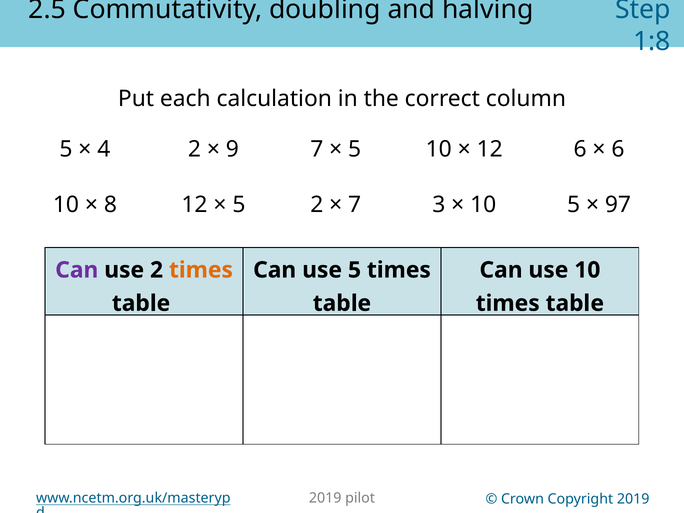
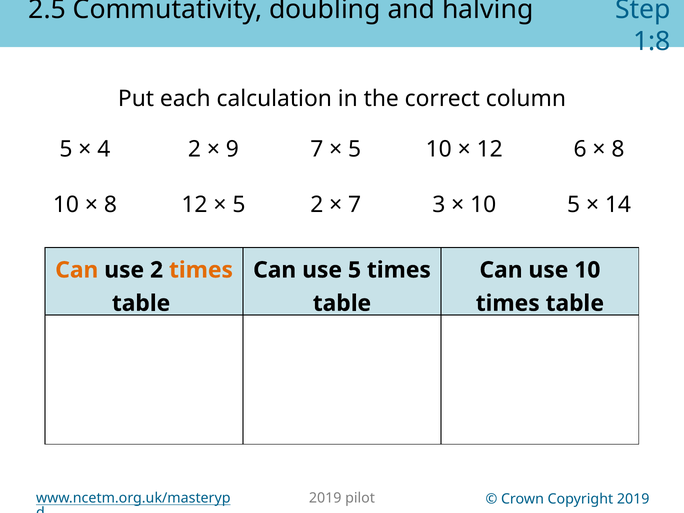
6: 6 -> 8 (618, 149)
97: 97 -> 14 (618, 205)
Can colour: purple -> orange (77, 270)
